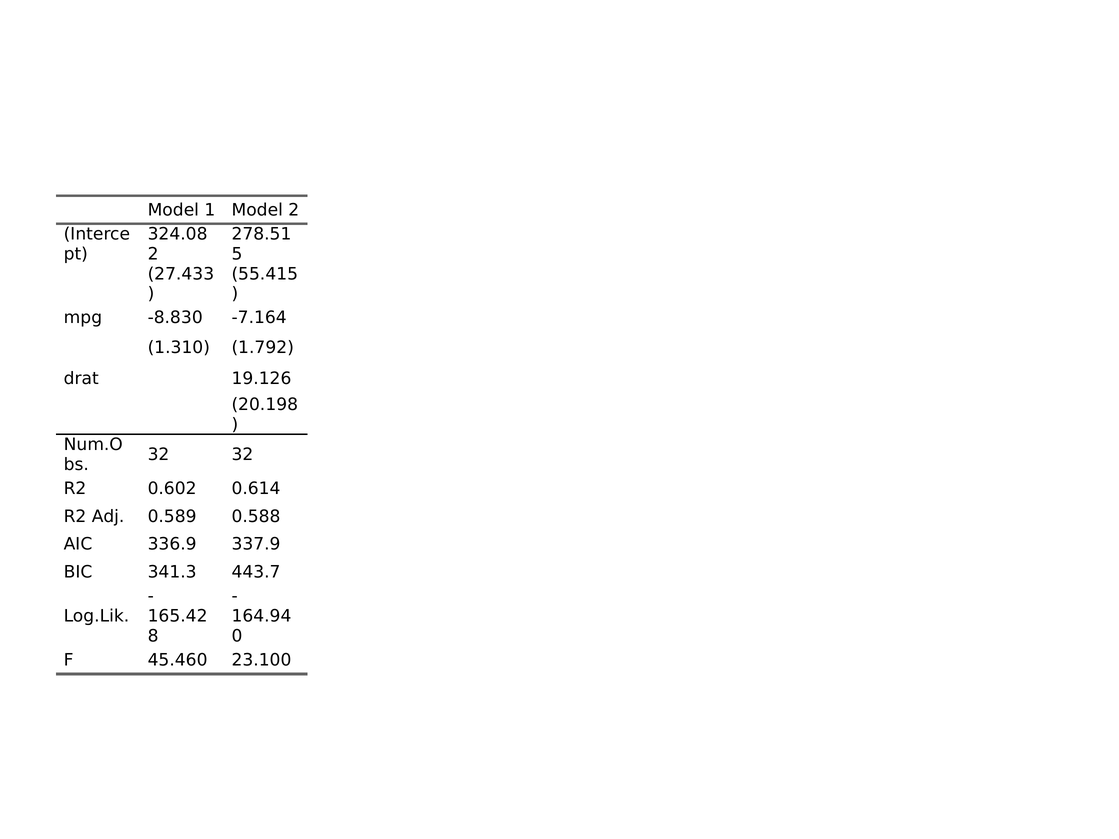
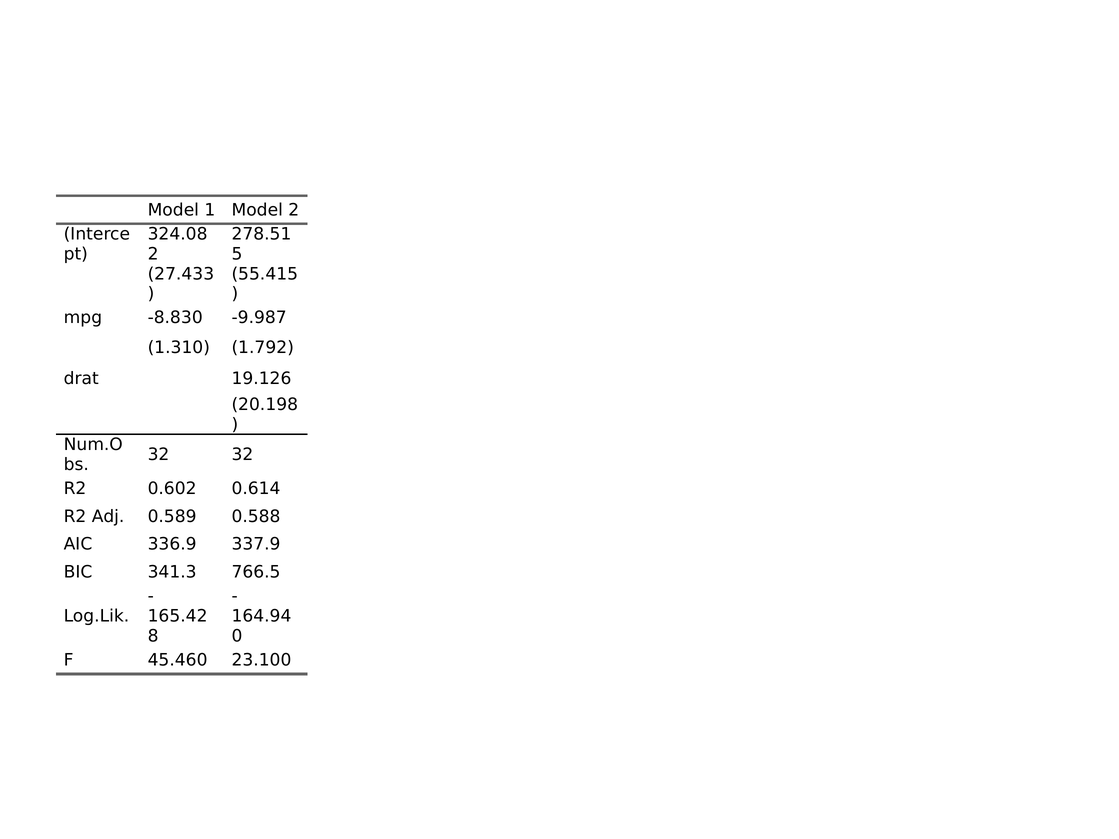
-7.164: -7.164 -> -9.987 (259, 318)
443.7: 443.7 -> 766.5 (256, 572)
